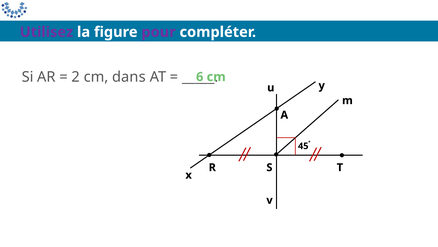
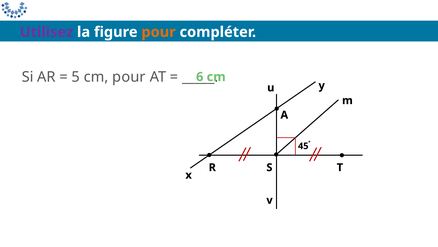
pour colour: purple -> orange (159, 32)
2: 2 -> 5 (76, 77)
cm dans: dans -> pour (129, 77)
